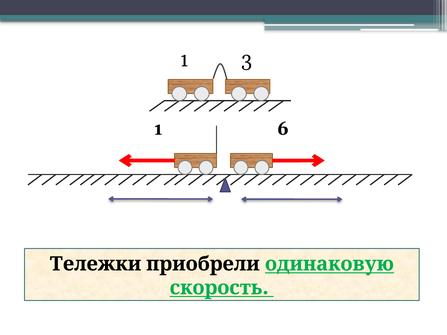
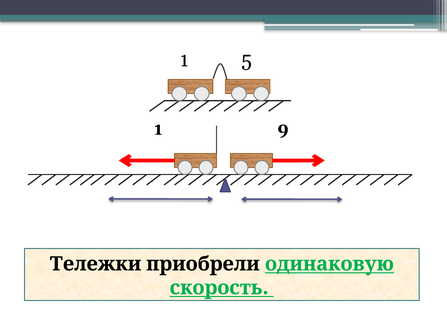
3: 3 -> 5 (247, 60)
6: 6 -> 9 (283, 129)
